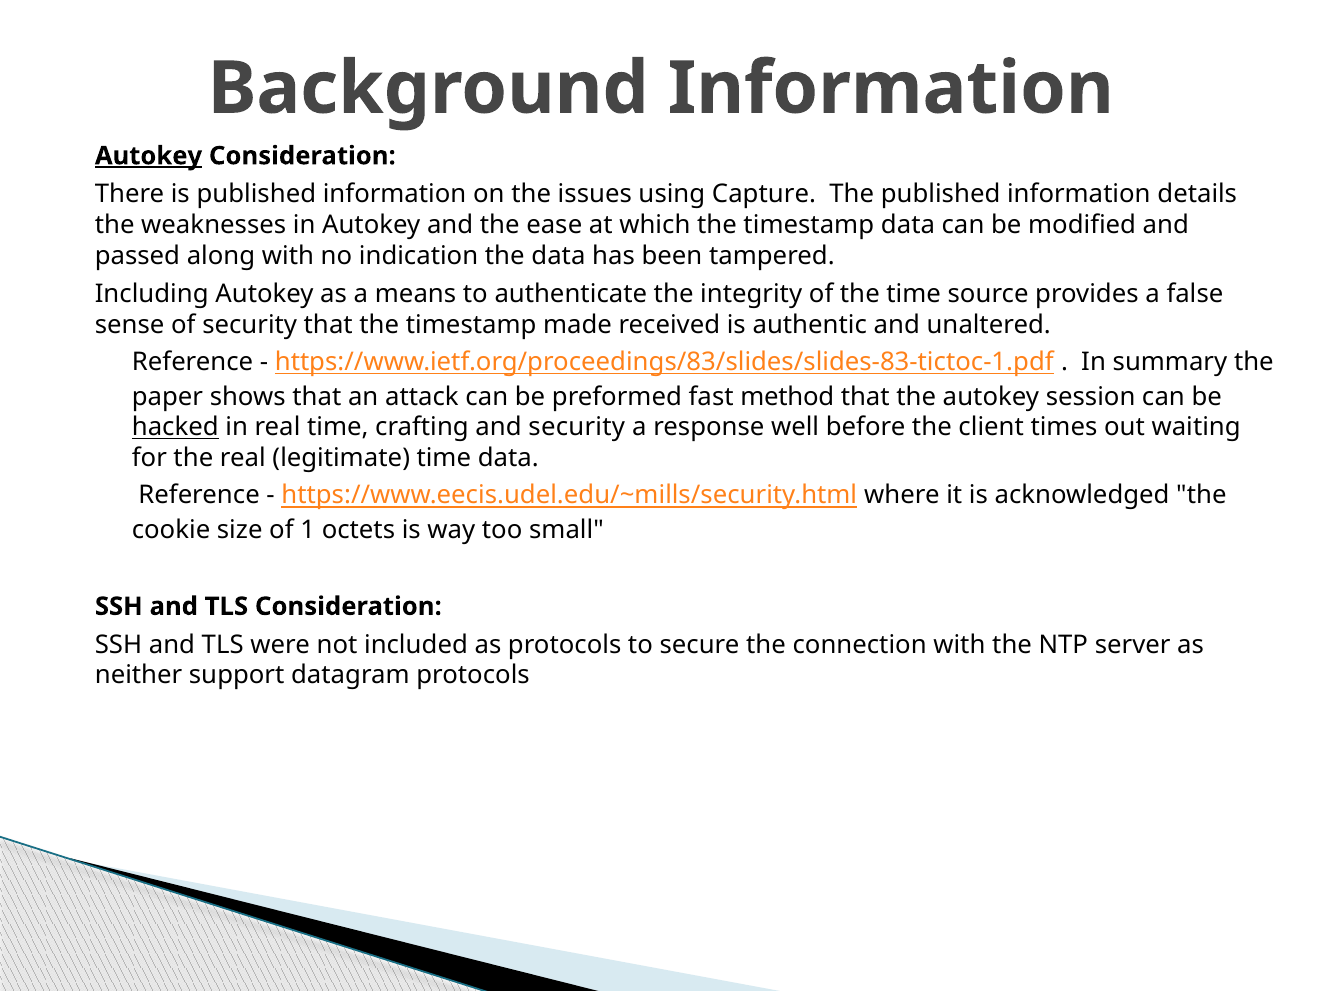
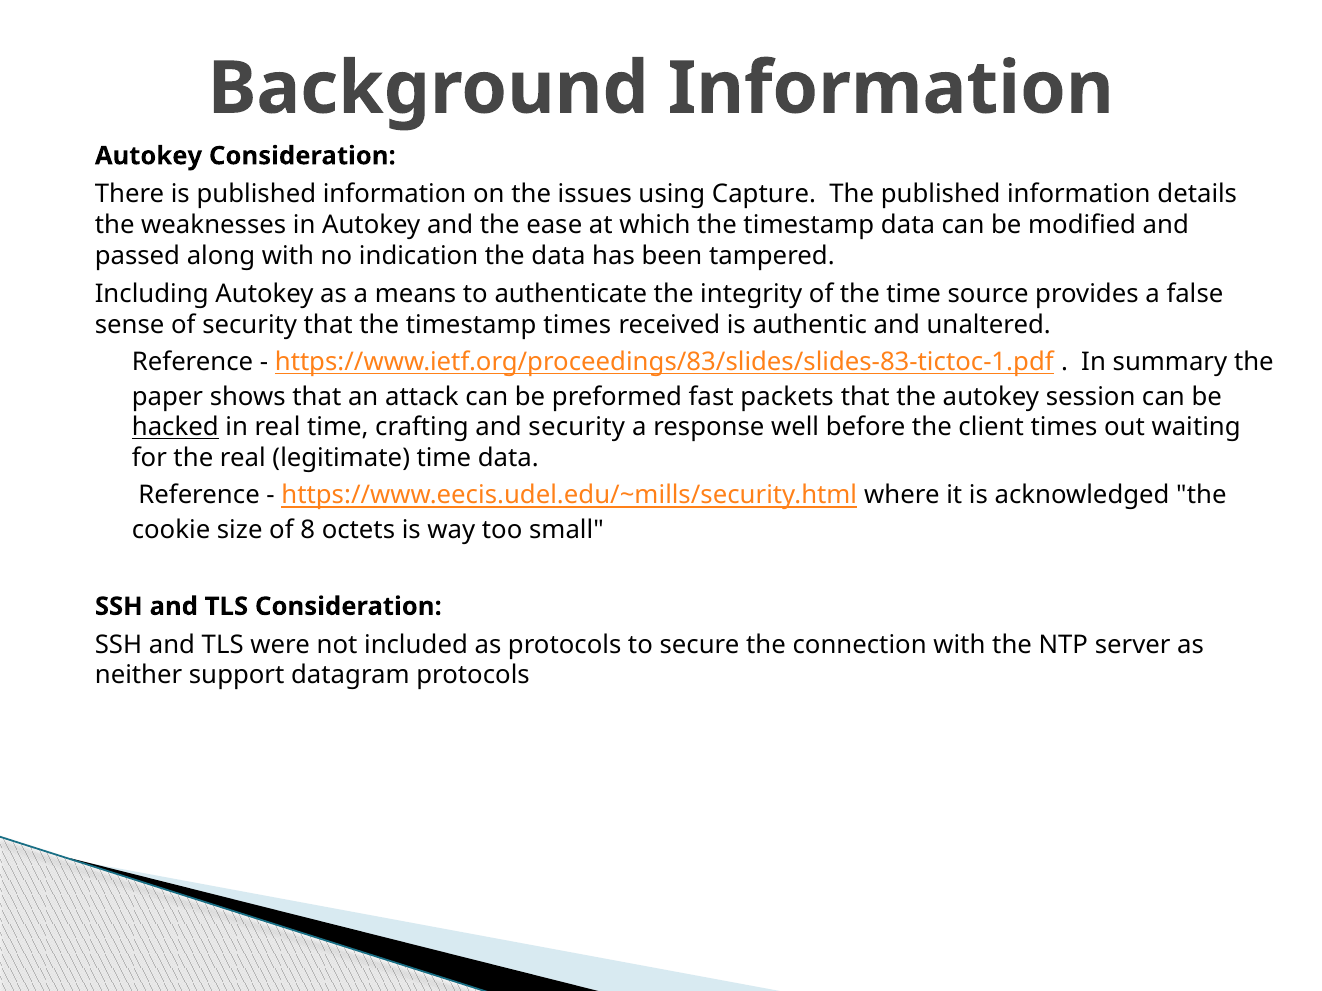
Autokey underline: present -> none (149, 156)
timestamp made: made -> times (577, 325)
method: method -> packets (787, 397)
1: 1 -> 8 (308, 530)
